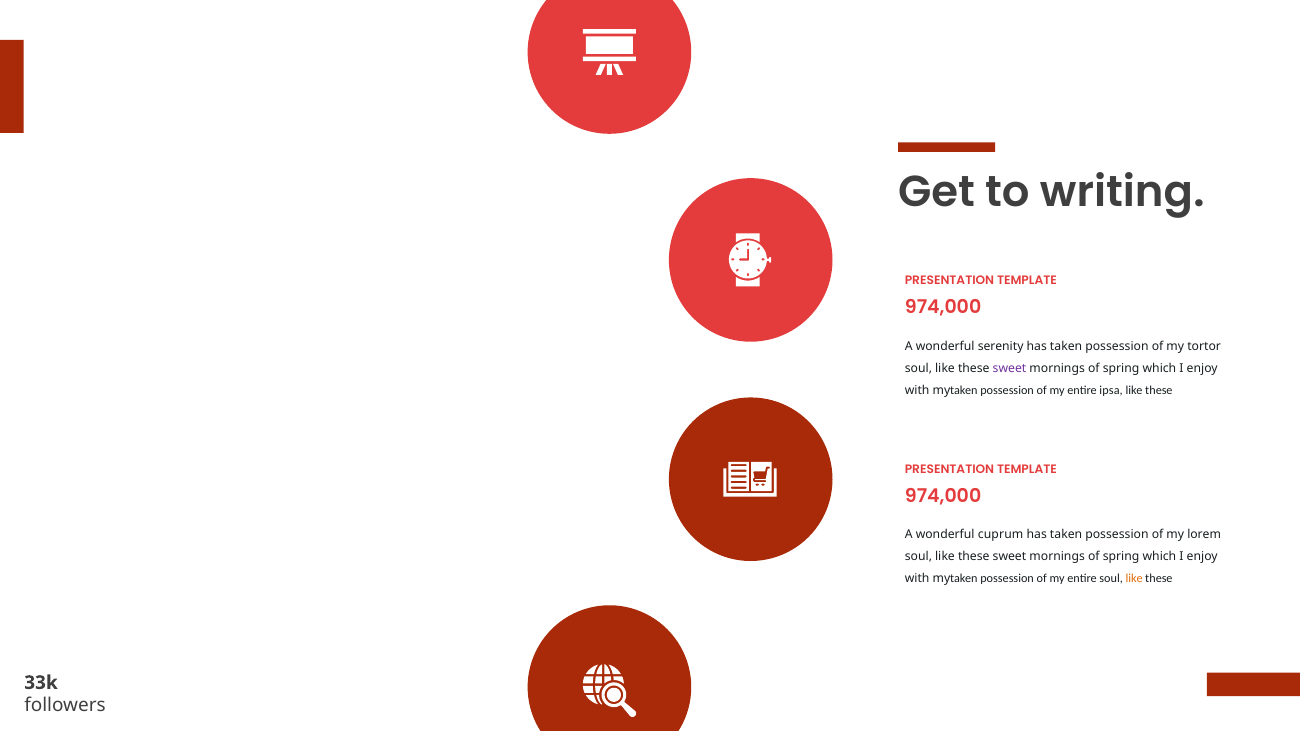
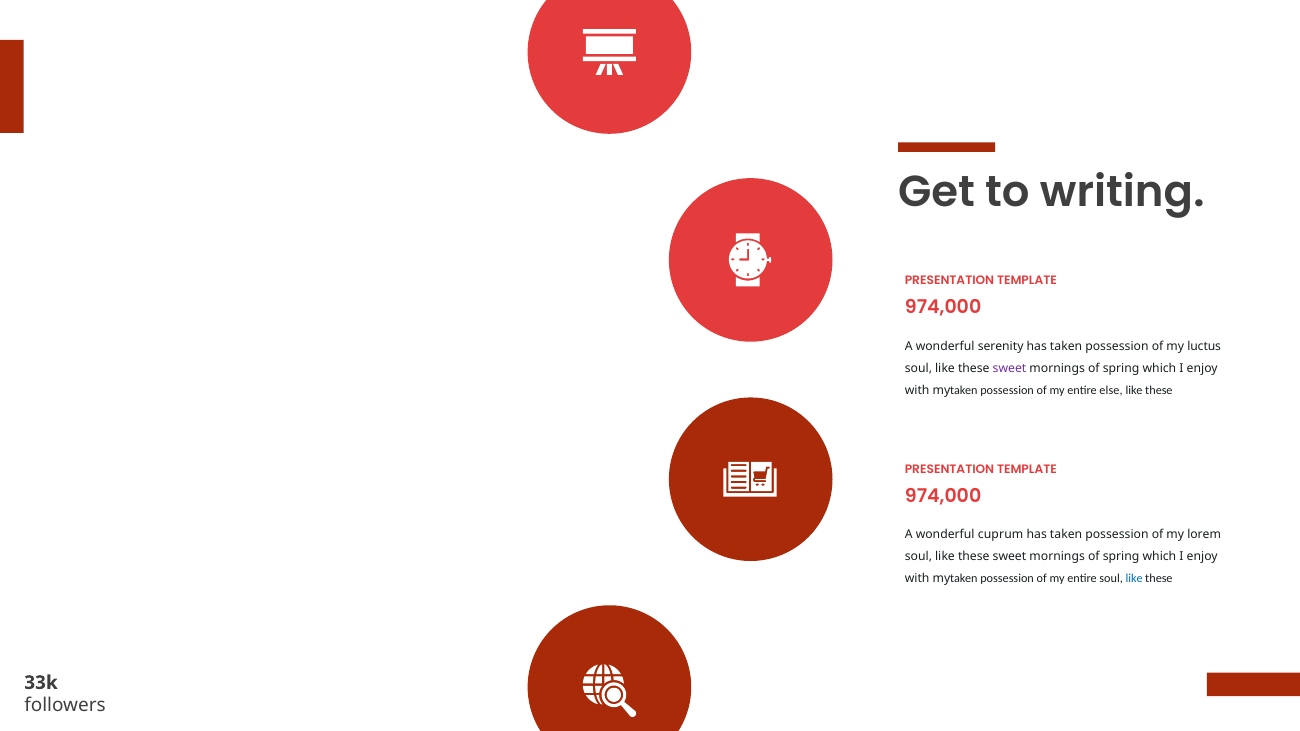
tortor: tortor -> luctus (1204, 346)
ipsa: ipsa -> else (1111, 390)
like colour: orange -> blue (1134, 579)
